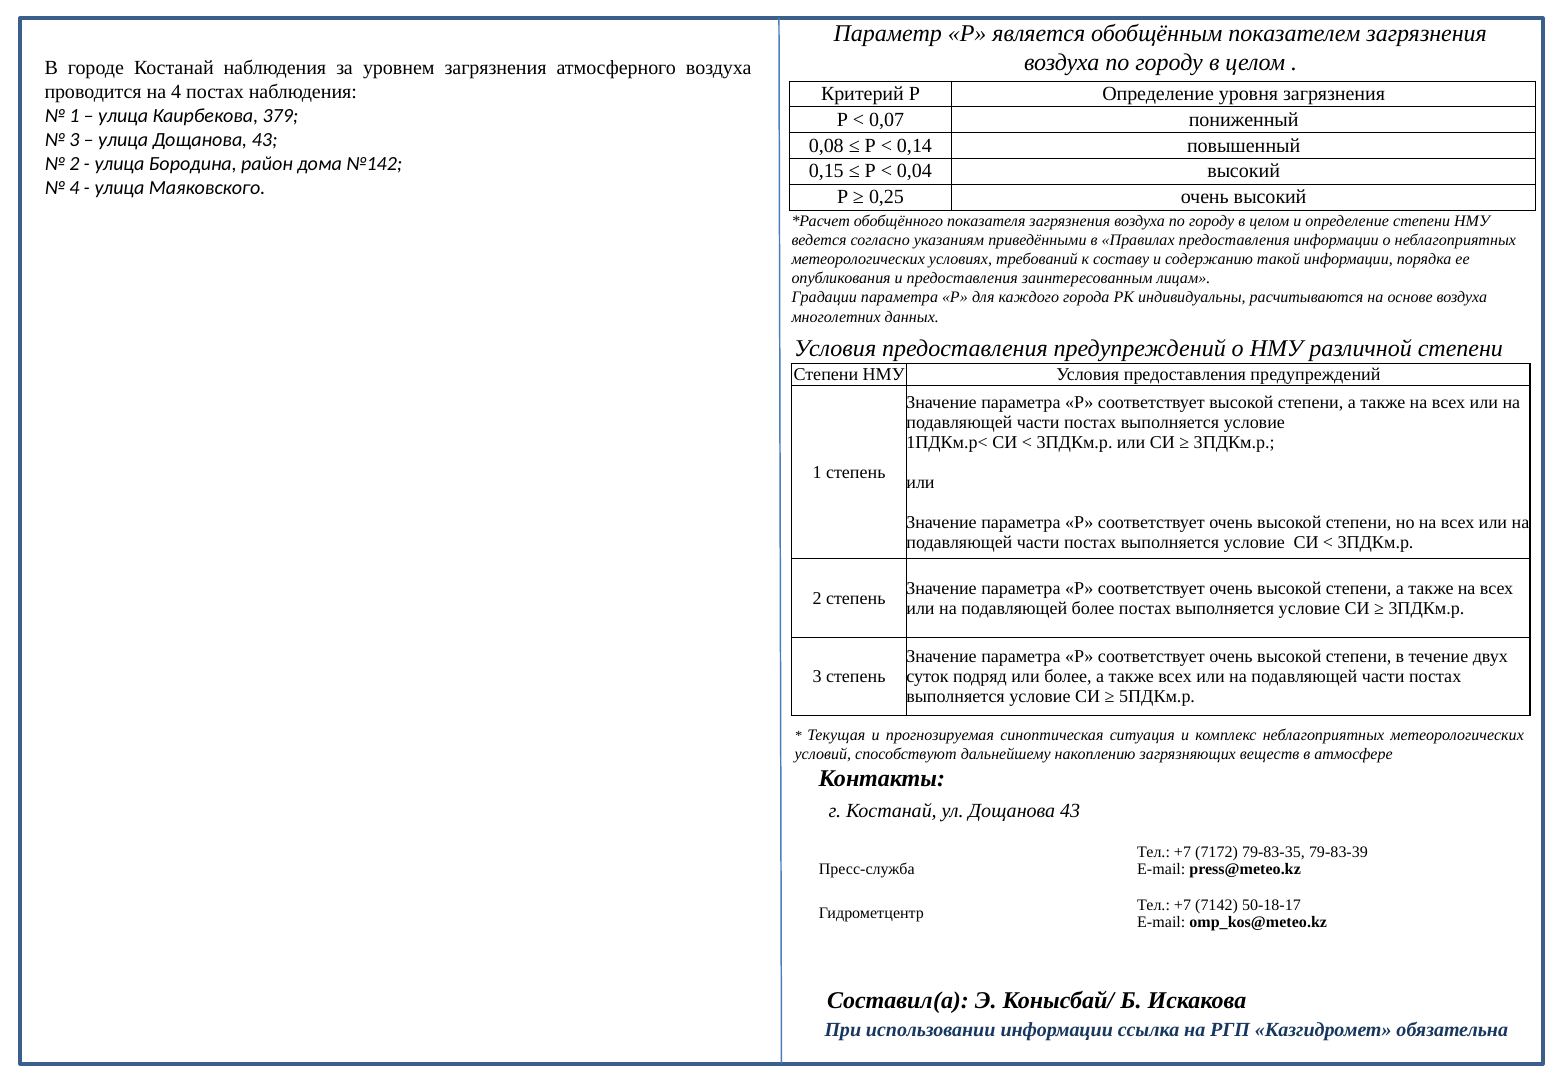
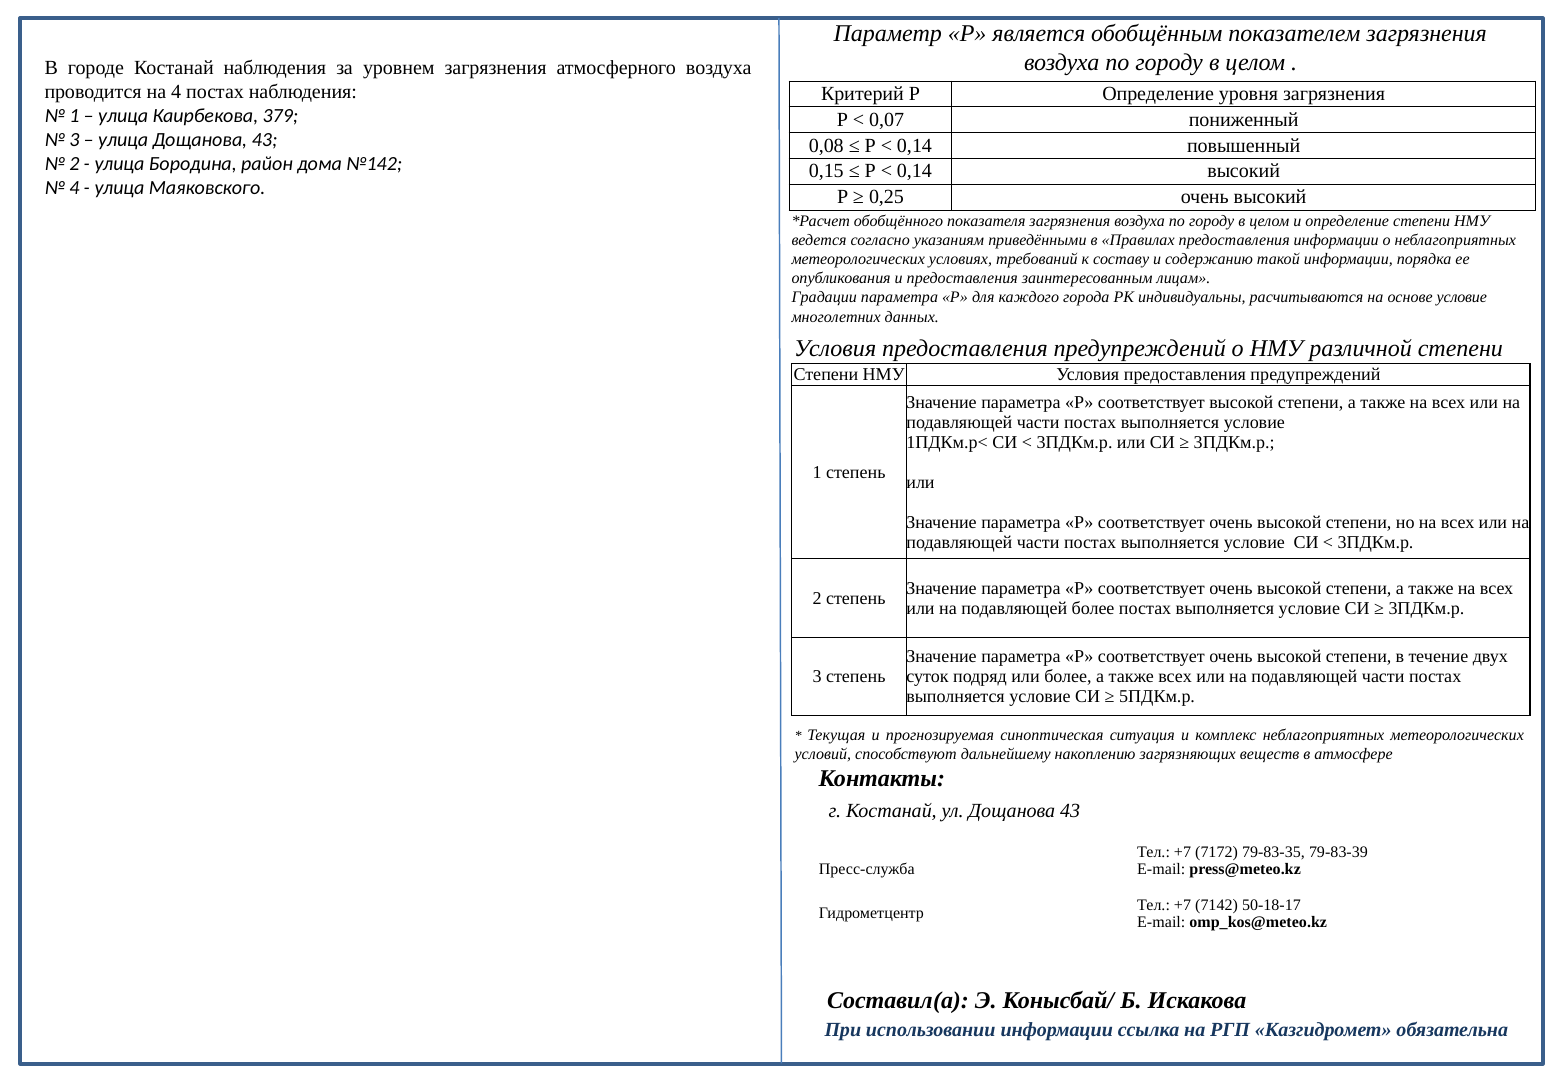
0,04: 0,04 -> 0,14 (914, 171)
основе воздуха: воздуха -> условие (1462, 298)
